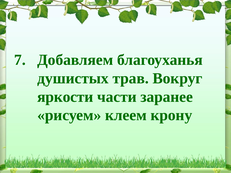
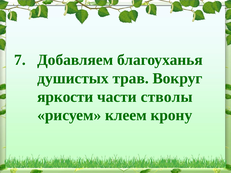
заранее: заранее -> стволы (167, 97)
